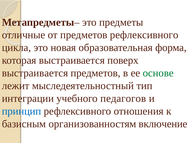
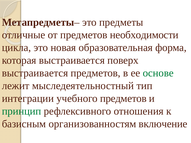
предметов рефлексивного: рефлексивного -> необходимости (144, 35)
учебного педагогов: педагогов -> предметов (123, 99)
принцип colour: blue -> green (22, 111)
